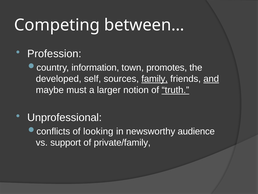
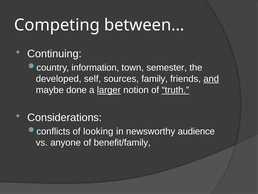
Profession: Profession -> Continuing (54, 54)
promotes: promotes -> semester (167, 67)
family underline: present -> none (155, 79)
must: must -> done (77, 90)
larger underline: none -> present (109, 90)
Unprofessional: Unprofessional -> Considerations (65, 117)
support: support -> anyone (66, 142)
private/family: private/family -> benefit/family (122, 142)
